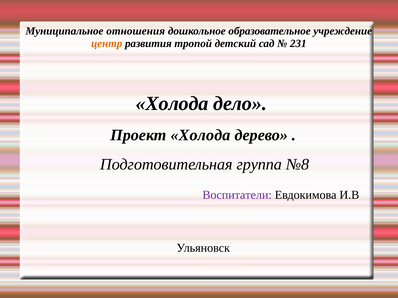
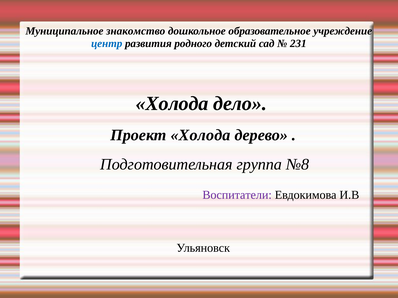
отношения: отношения -> знакомство (136, 31)
центр colour: orange -> blue (107, 44)
тропой: тропой -> родного (193, 44)
